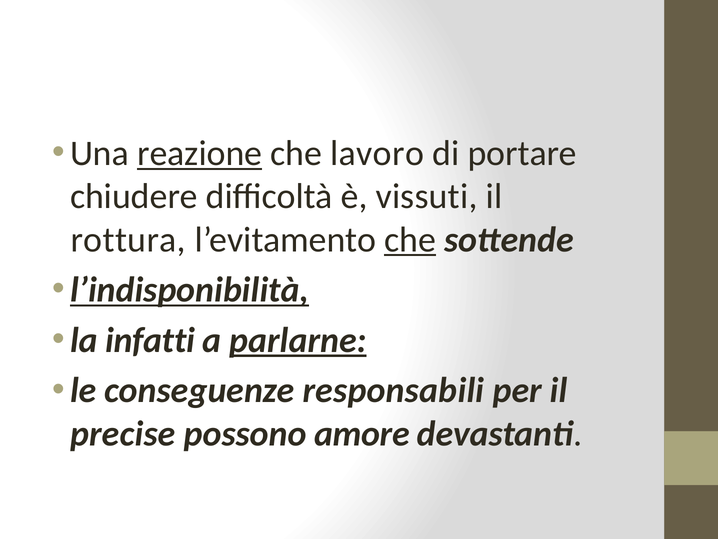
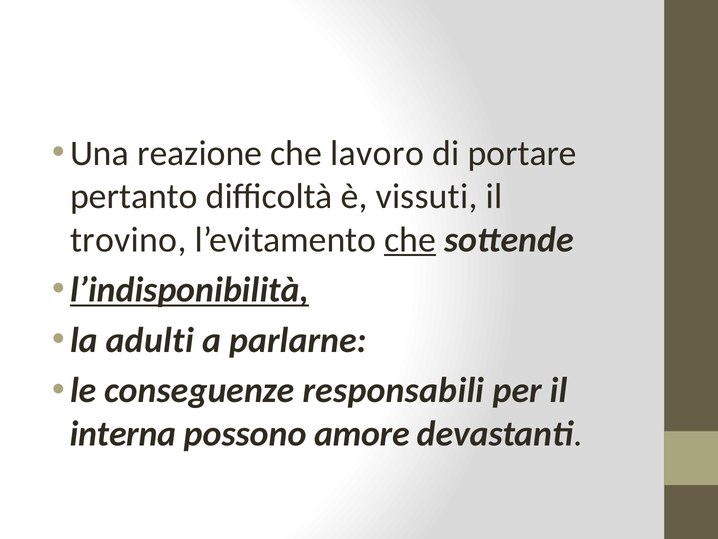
reazione underline: present -> none (200, 153)
chiudere: chiudere -> pertanto (134, 196)
rottura: rottura -> trovino (128, 239)
infatti: infatti -> adulti (150, 340)
parlarne underline: present -> none (298, 340)
precise: precise -> interna (123, 433)
